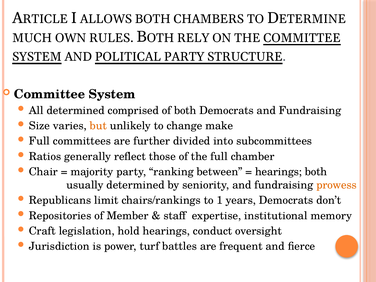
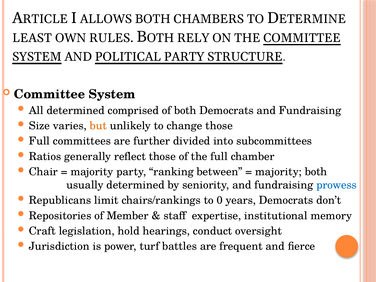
MUCH: MUCH -> LEAST (32, 38)
change make: make -> those (219, 126)
hearings: hearings -> majority (278, 172)
prowess colour: orange -> blue (336, 185)
1: 1 -> 0 (220, 200)
